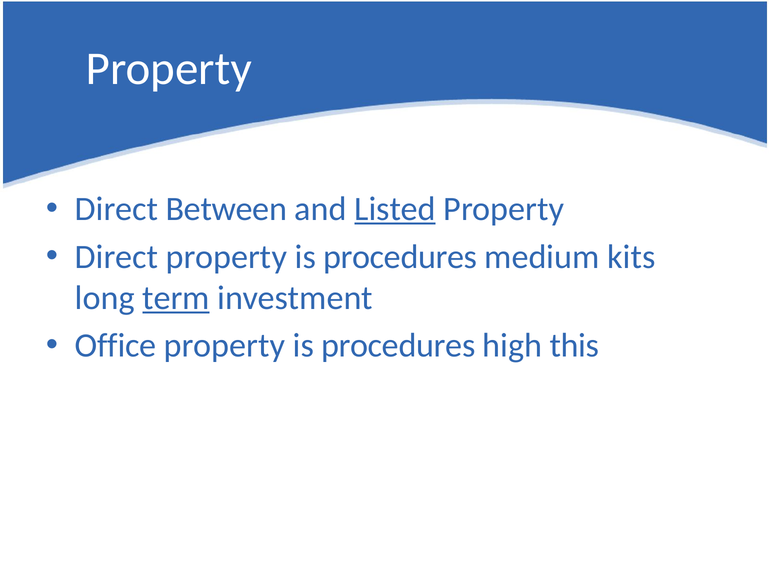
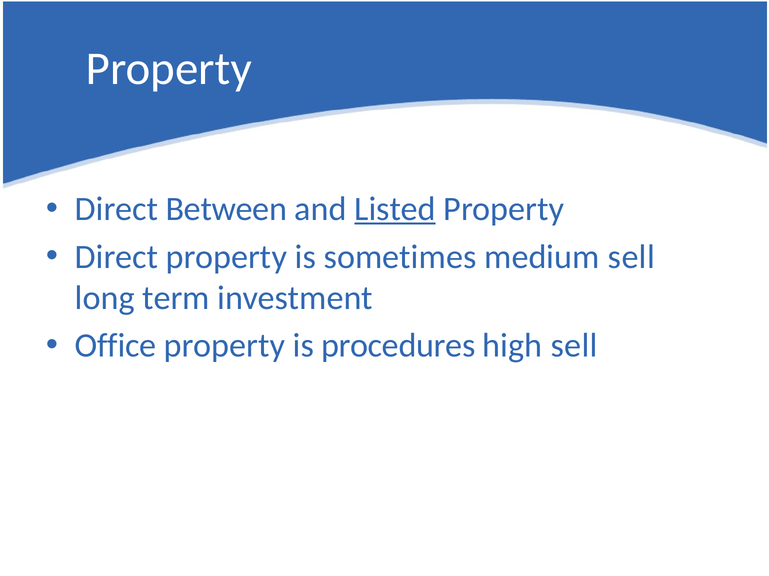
Direct property is procedures: procedures -> sometimes (400, 257)
medium kits: kits -> sell (631, 257)
term underline: present -> none (176, 298)
high this: this -> sell (574, 346)
